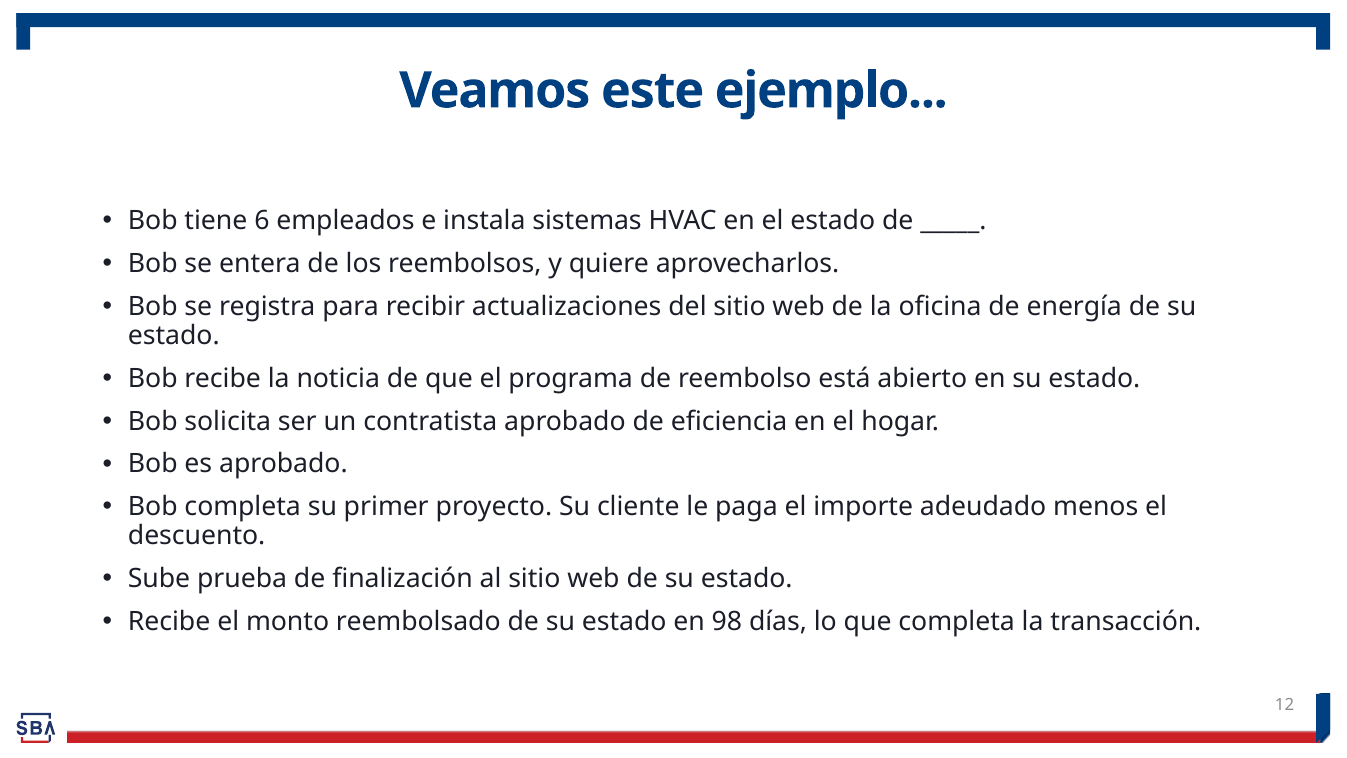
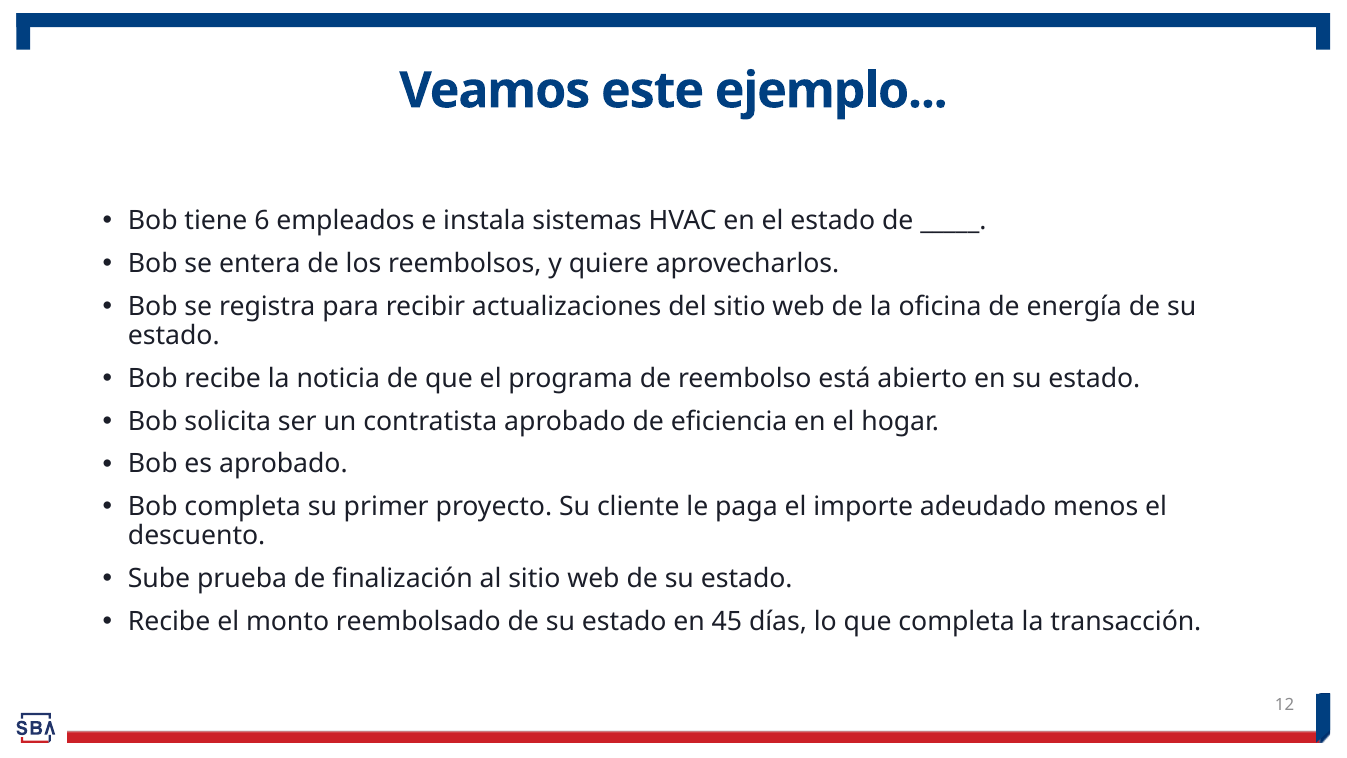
98: 98 -> 45 (727, 621)
